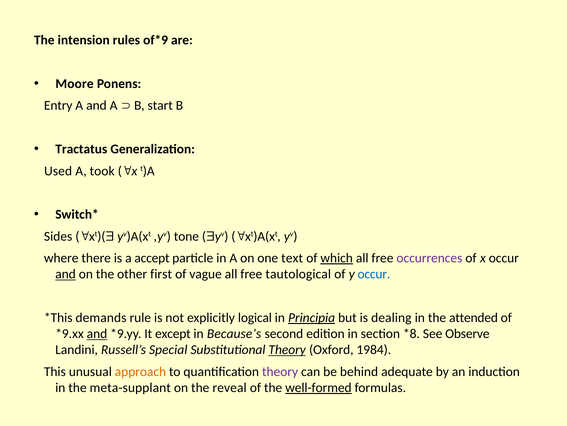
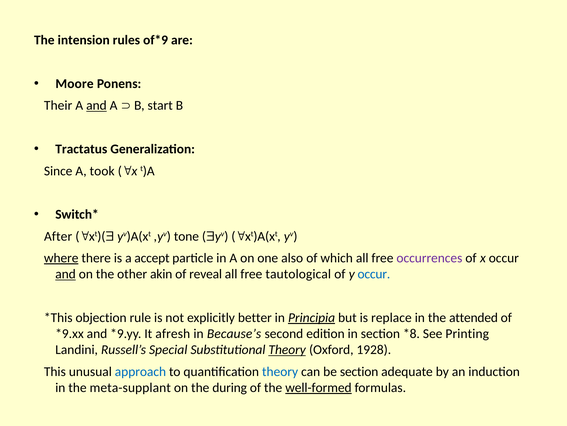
Entry: Entry -> Their (58, 105)
and underline: none -> present (96, 105)
Used: Used -> Since (58, 171)
Sides: Sides -> After (58, 236)
where underline: none -> present (61, 258)
text: text -> also (292, 258)
which underline: present -> none (337, 258)
first: first -> akin (161, 274)
vague: vague -> reveal (206, 274)
demands: demands -> objection (101, 317)
logical: logical -> better (255, 317)
dealing: dealing -> replace (391, 317)
and underline: present -> none (97, 333)
except: except -> afresh (173, 333)
Observe: Observe -> Printing (467, 333)
1984: 1984 -> 1928 (374, 349)
approach colour: orange -> blue (140, 371)
theory colour: purple -> blue (280, 371)
be behind: behind -> section (359, 371)
reveal: reveal -> during (230, 387)
